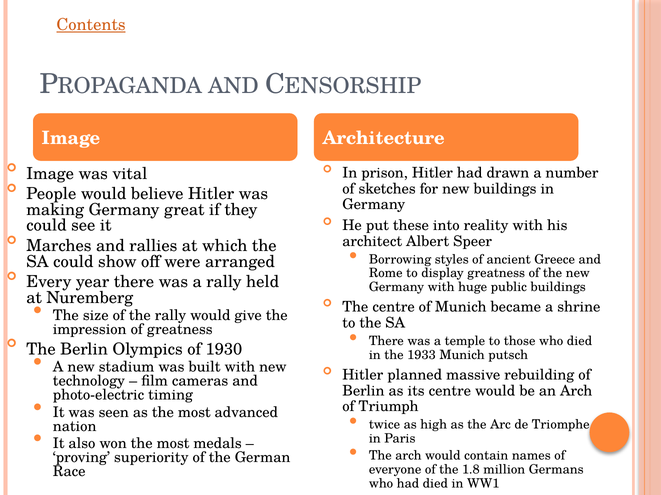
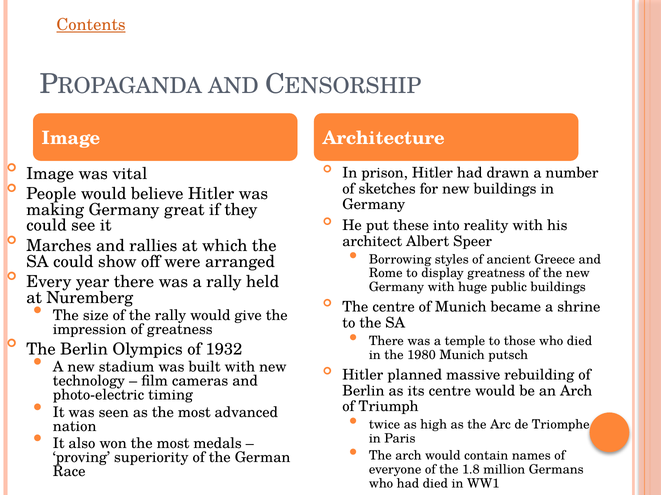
1930: 1930 -> 1932 (224, 350)
1933: 1933 -> 1980 (421, 355)
